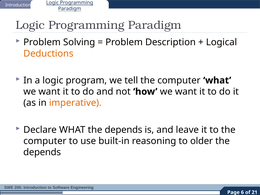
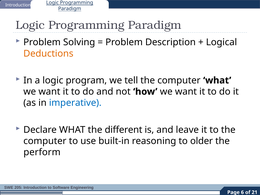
imperative colour: orange -> blue (75, 103)
WHAT the depends: depends -> different (124, 130)
depends: depends -> perform (42, 152)
